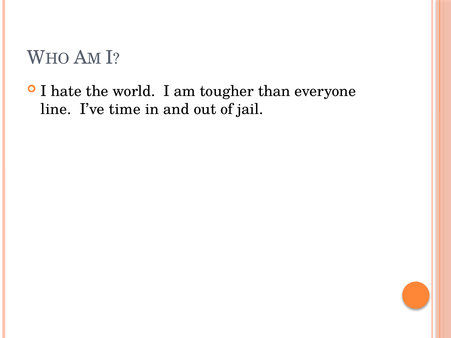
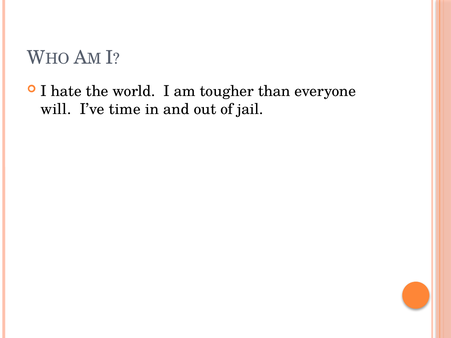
line: line -> will (56, 109)
